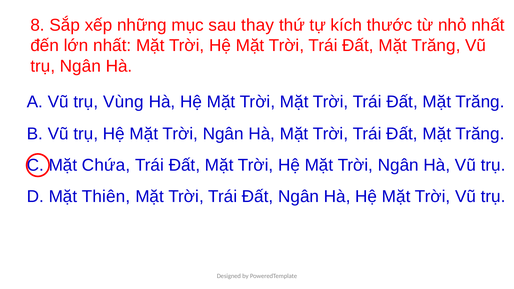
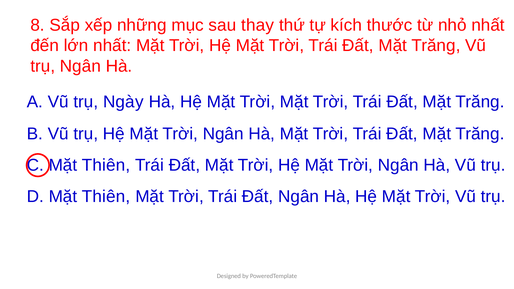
Vùng: Vùng -> Ngày (123, 102)
Chứa: Chứa -> Thiên (106, 165)
